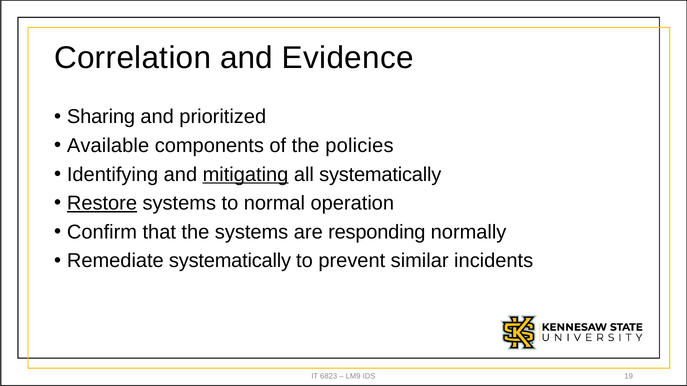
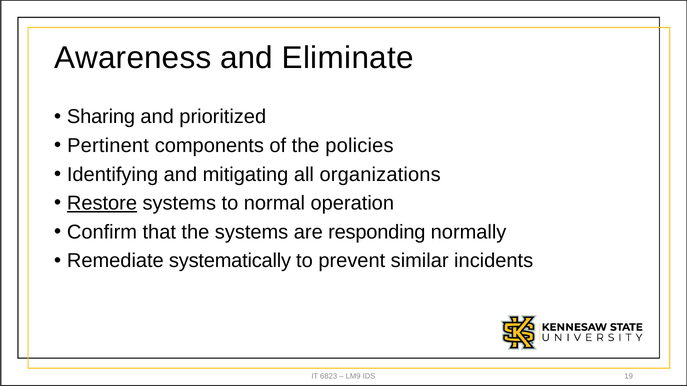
Correlation: Correlation -> Awareness (133, 58)
Evidence: Evidence -> Eliminate (348, 58)
Available: Available -> Pertinent (108, 146)
mitigating underline: present -> none (246, 175)
all systematically: systematically -> organizations (380, 175)
